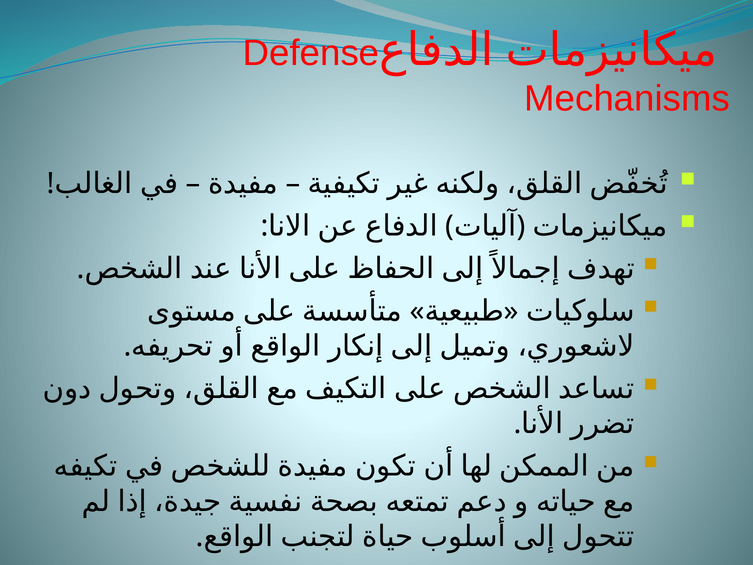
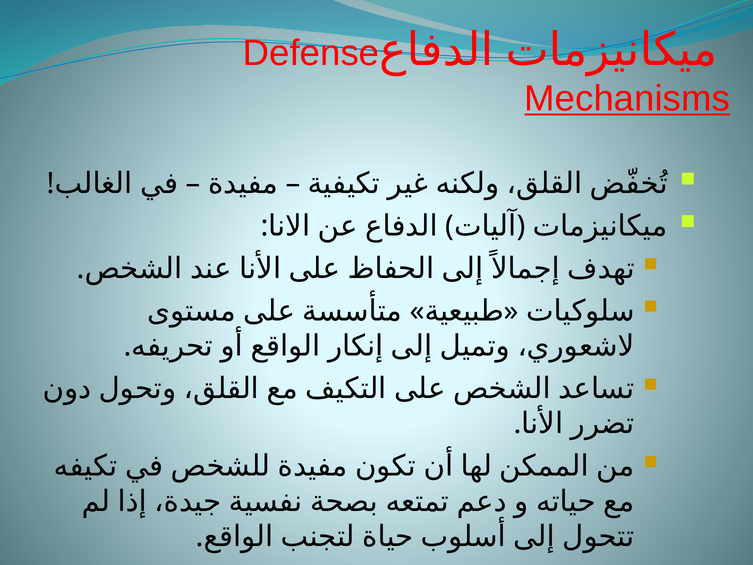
Mechanisms underline: none -> present (627, 99)
